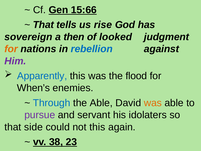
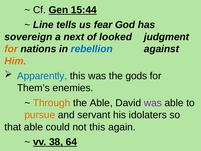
15:66: 15:66 -> 15:44 (84, 10)
That: That -> Line (43, 25)
rise: rise -> fear (103, 25)
then: then -> next (74, 37)
Him colour: purple -> orange (15, 61)
flood: flood -> gods (136, 76)
When’s: When’s -> Them’s (33, 88)
Through colour: blue -> orange (52, 103)
was colour: orange -> purple (153, 103)
pursue colour: purple -> orange (40, 115)
that side: side -> able (33, 127)
23: 23 -> 64 (71, 142)
